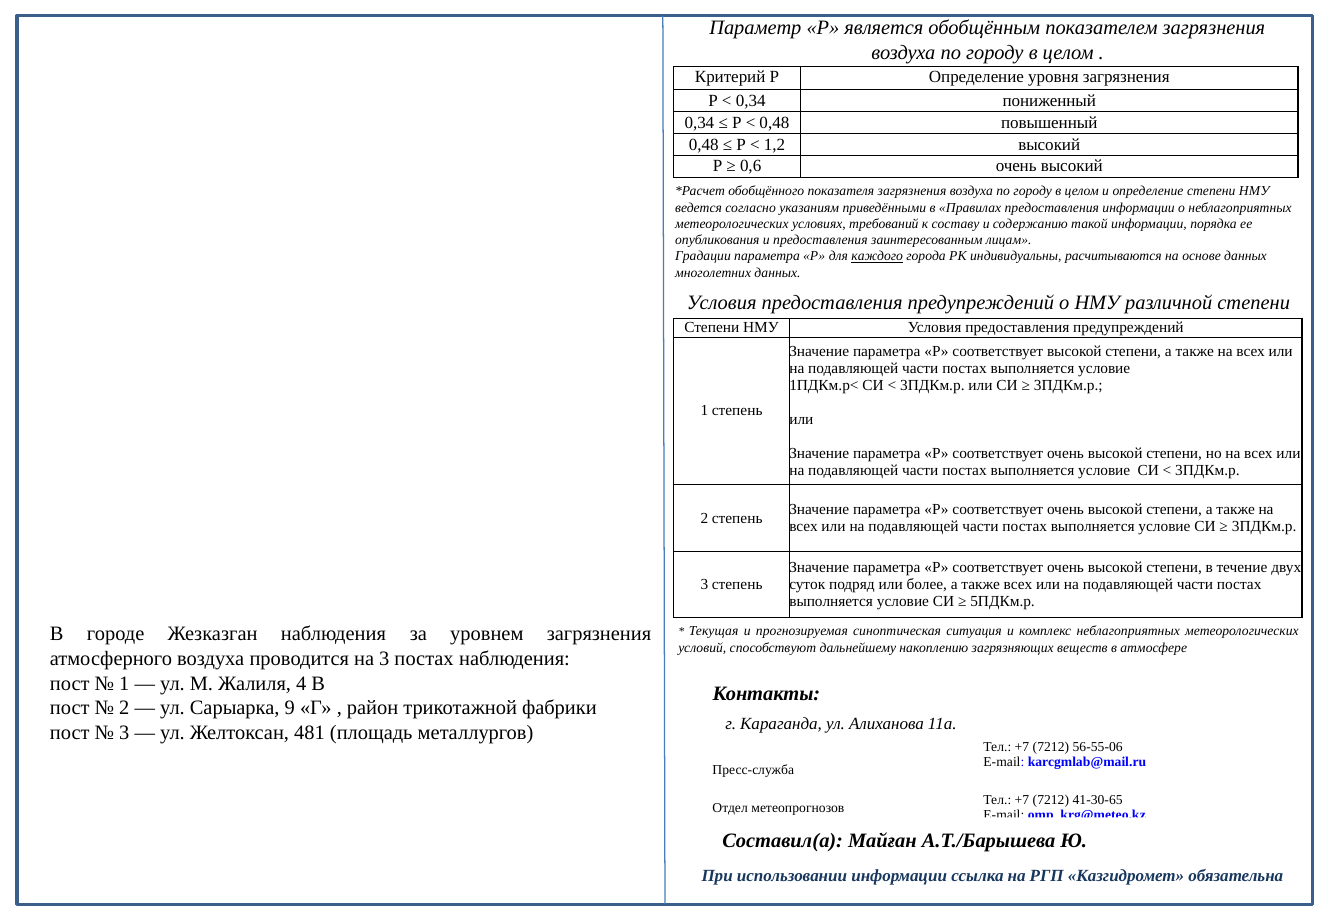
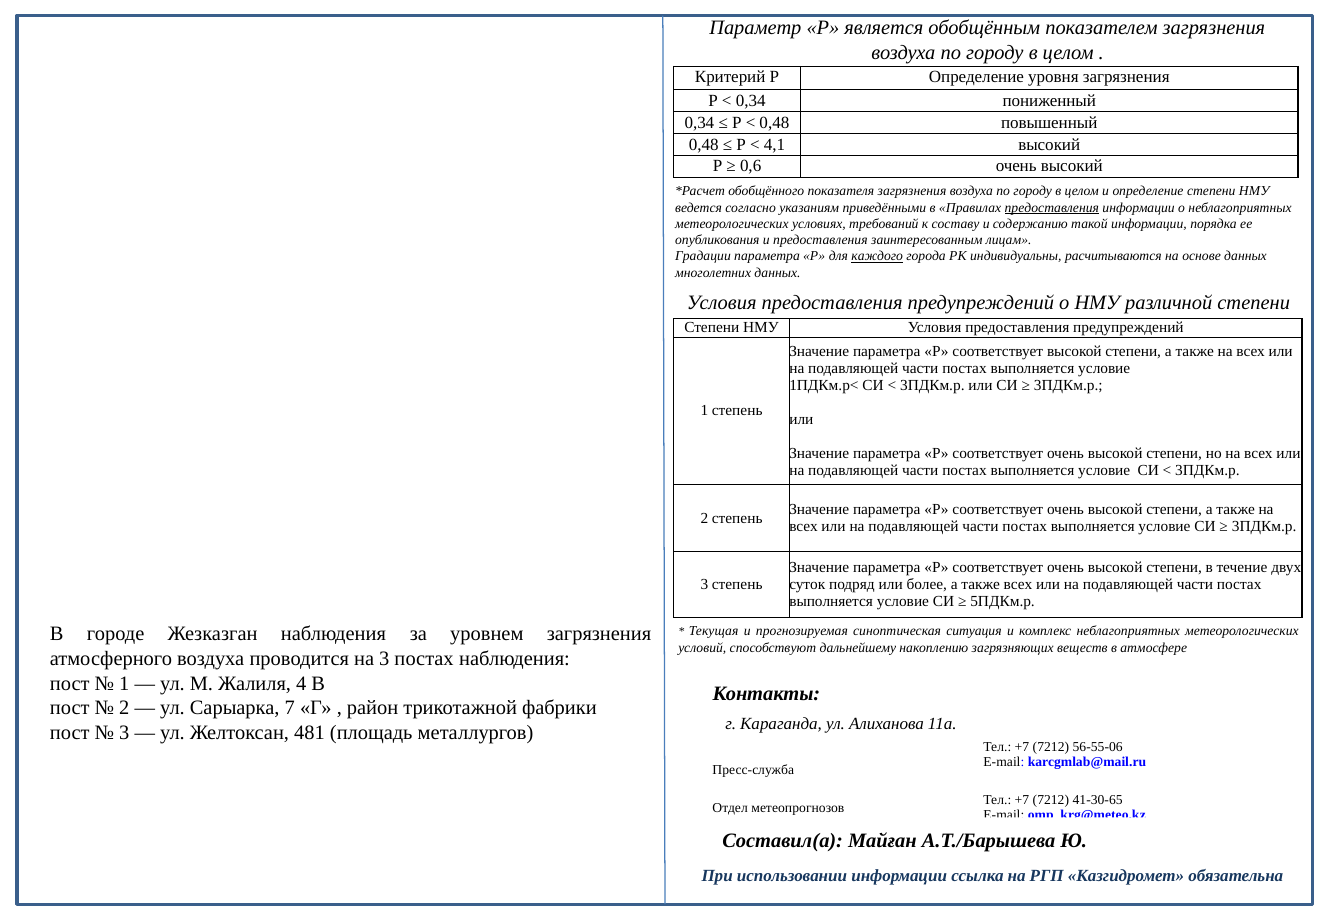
1,2: 1,2 -> 4,1 (774, 144)
предоставления underline: none -> present (1052, 208)
9: 9 -> 7 (290, 708)
